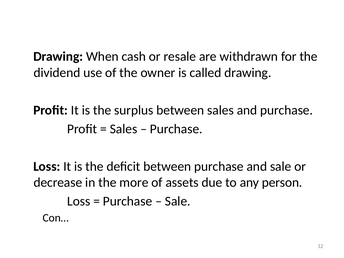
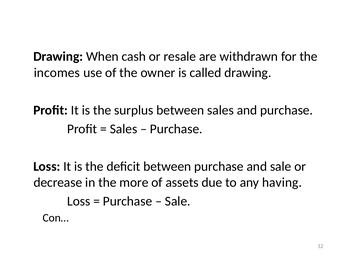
dividend: dividend -> incomes (57, 73)
person: person -> having (282, 182)
